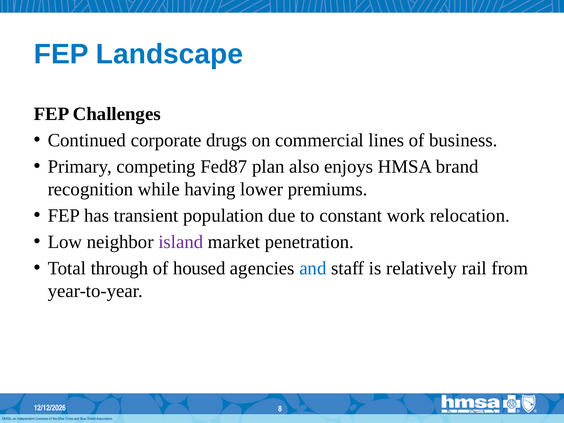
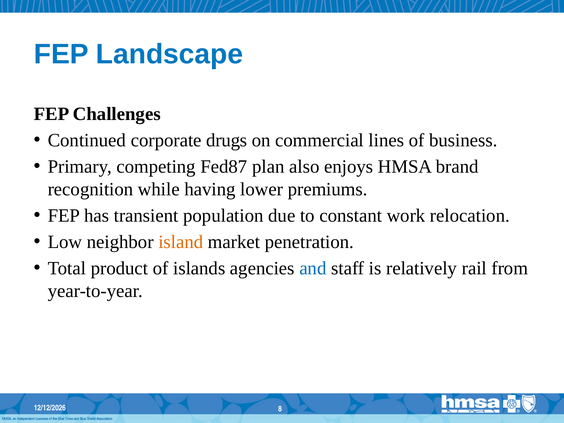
island colour: purple -> orange (181, 242)
through: through -> product (119, 268)
housed: housed -> islands (199, 268)
